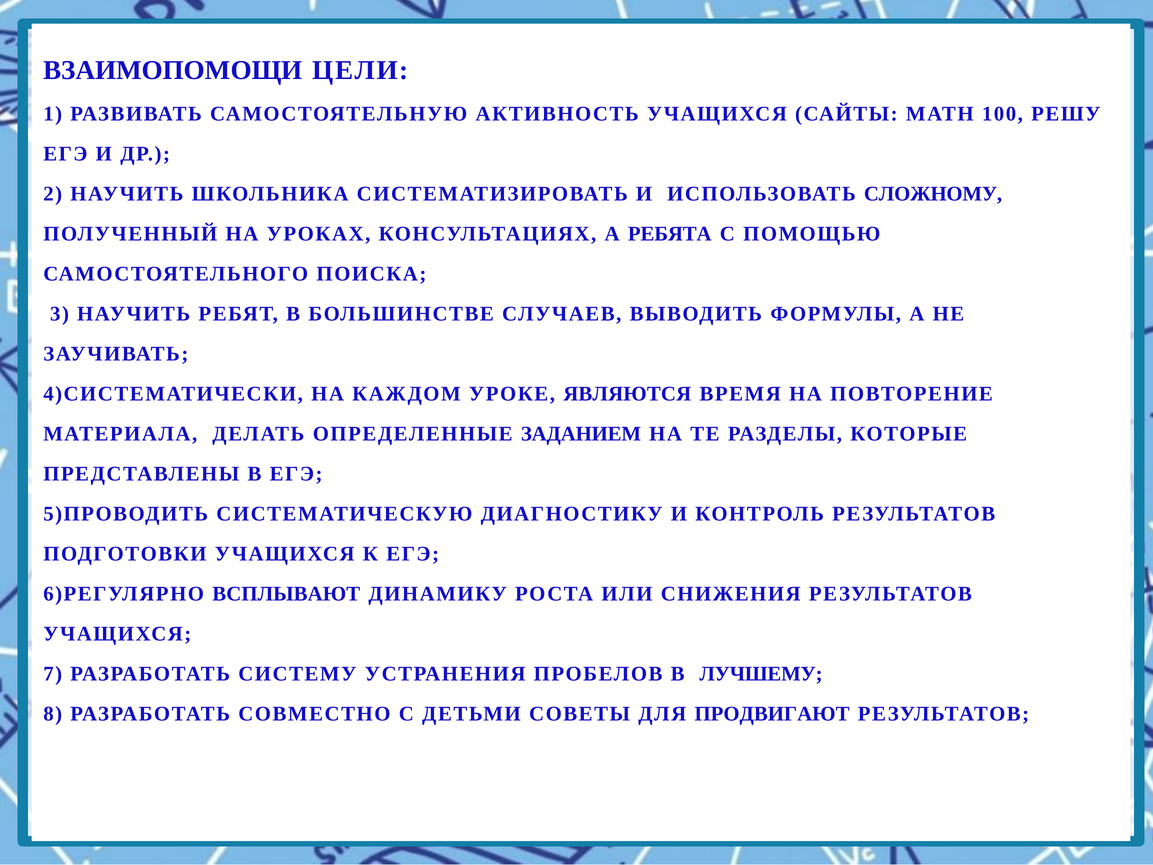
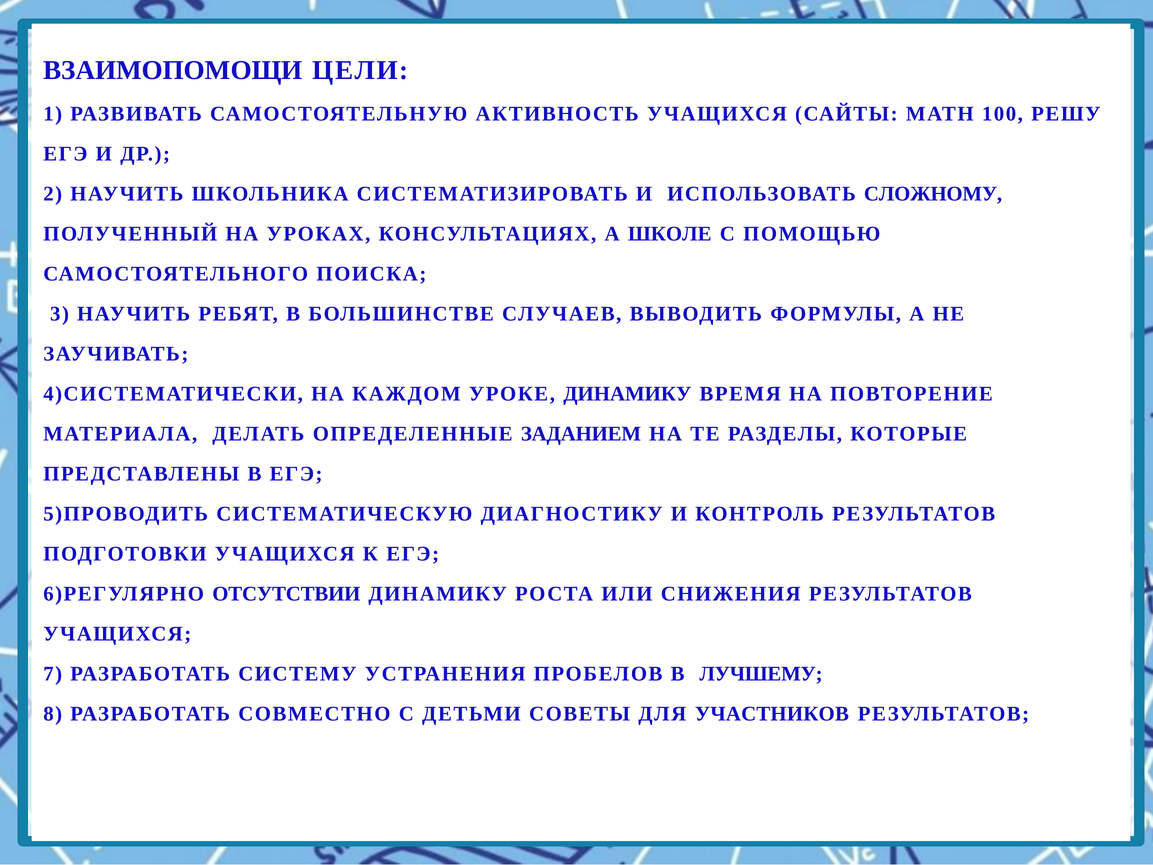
РЕБЯТА: РЕБЯТА -> ШКОЛЕ (670, 234)
УРОКЕ ЯВЛЯЮТСЯ: ЯВЛЯЮТСЯ -> ДИНАМИКУ (627, 394)
ВСПЛЫВАЮТ: ВСПЛЫВАЮТ -> ОТСУТСТВИИ (286, 594)
ПРОДВИГАЮТ: ПРОДВИГАЮТ -> УЧАСТНИКОВ (772, 714)
